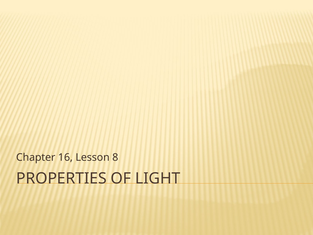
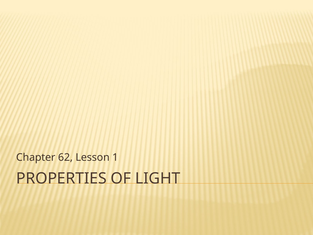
16: 16 -> 62 (65, 157)
8: 8 -> 1 (115, 157)
